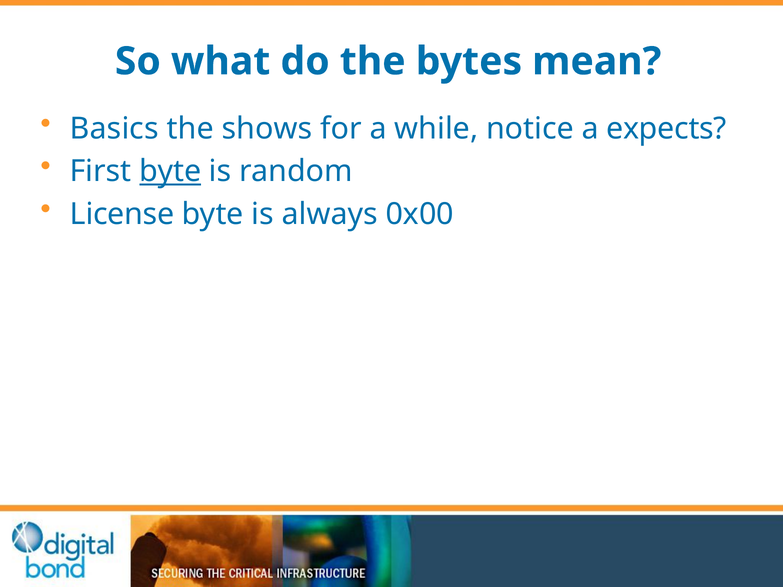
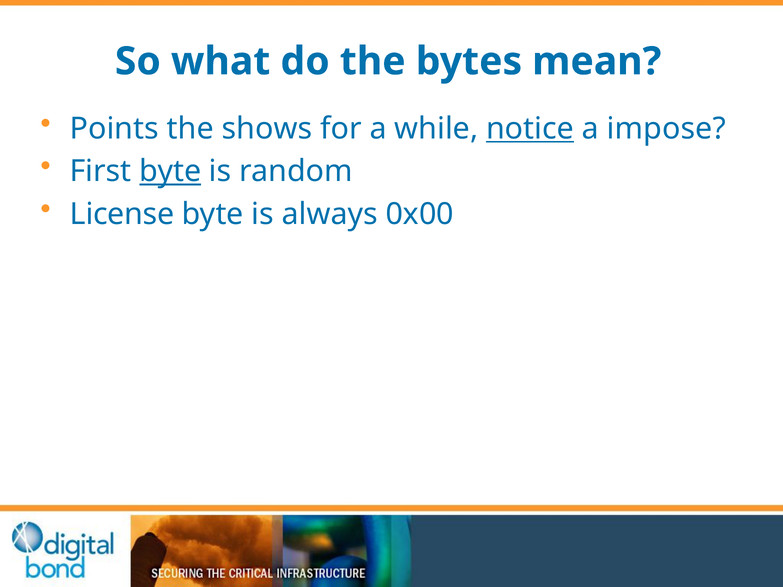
Basics: Basics -> Points (114, 129)
notice underline: none -> present (530, 129)
expects: expects -> impose (666, 129)
